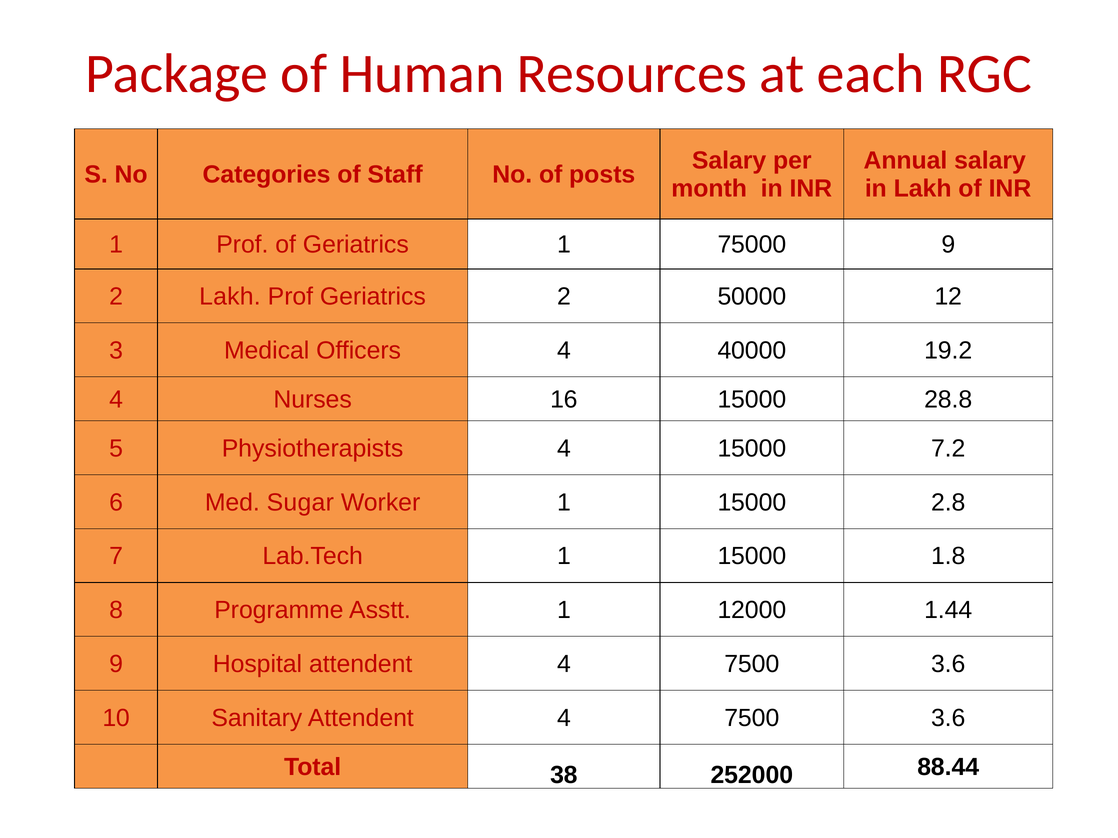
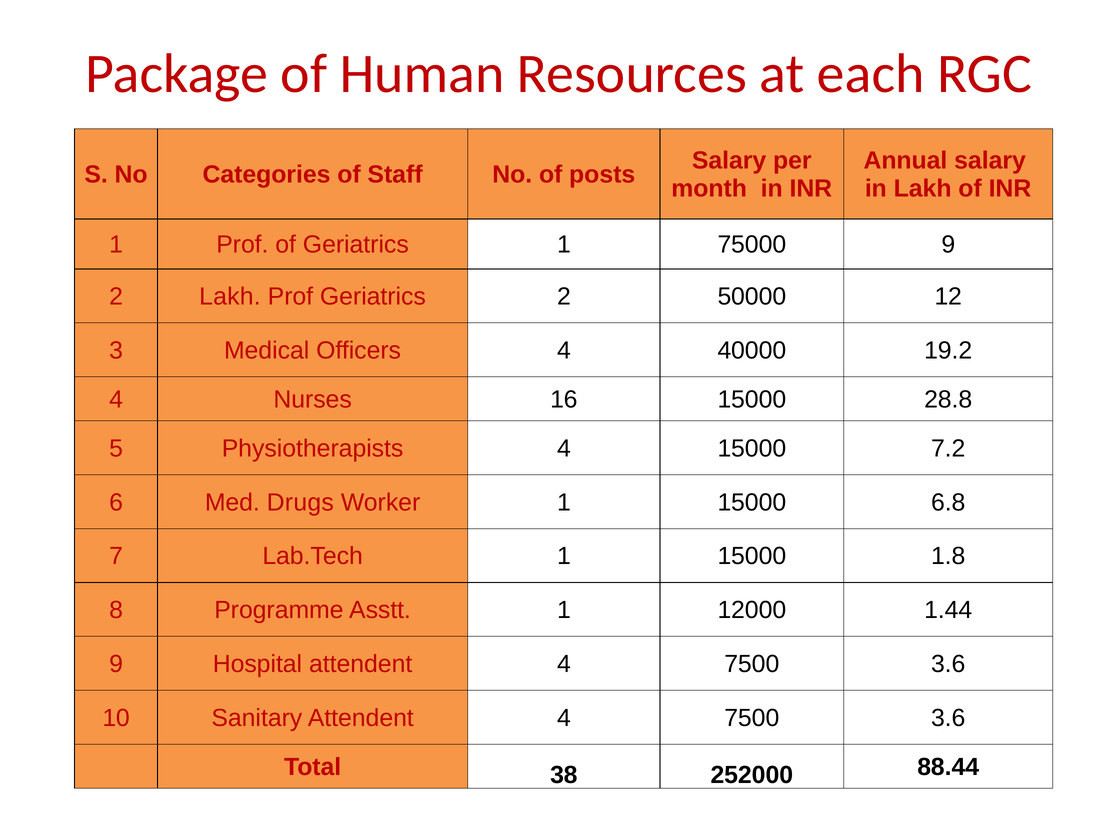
Sugar: Sugar -> Drugs (300, 503)
2.8: 2.8 -> 6.8 (948, 503)
